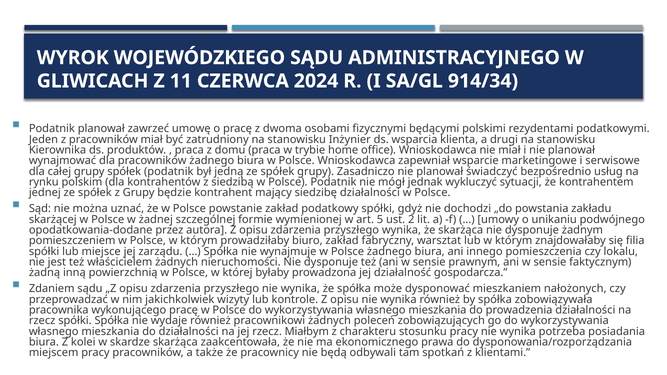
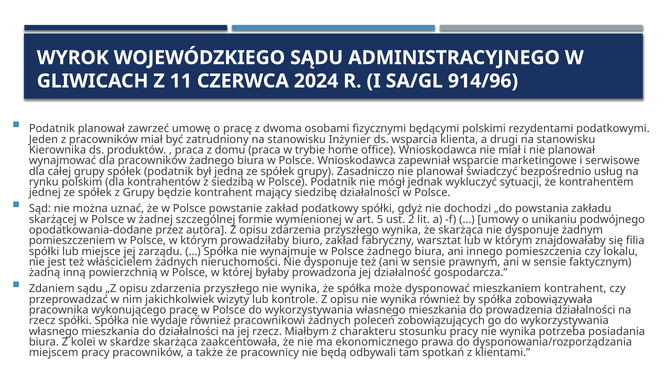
914/34: 914/34 -> 914/96 (483, 81)
mieszkaniem nałożonych: nałożonych -> kontrahent (575, 289)
